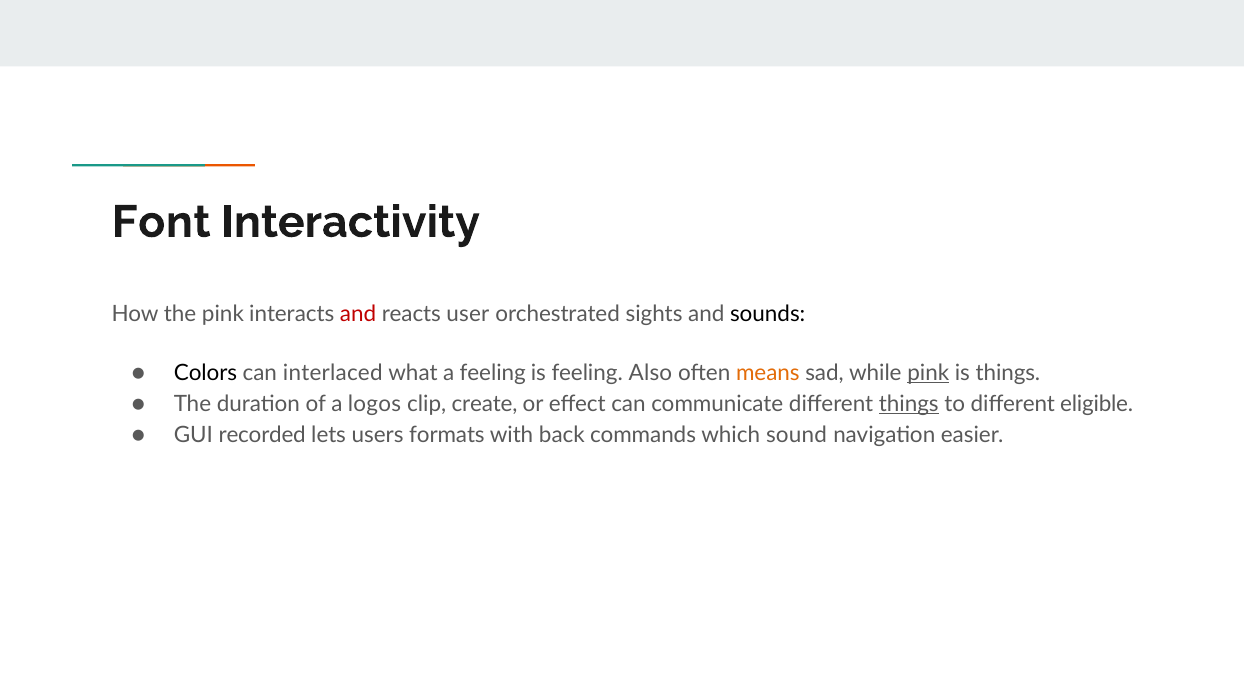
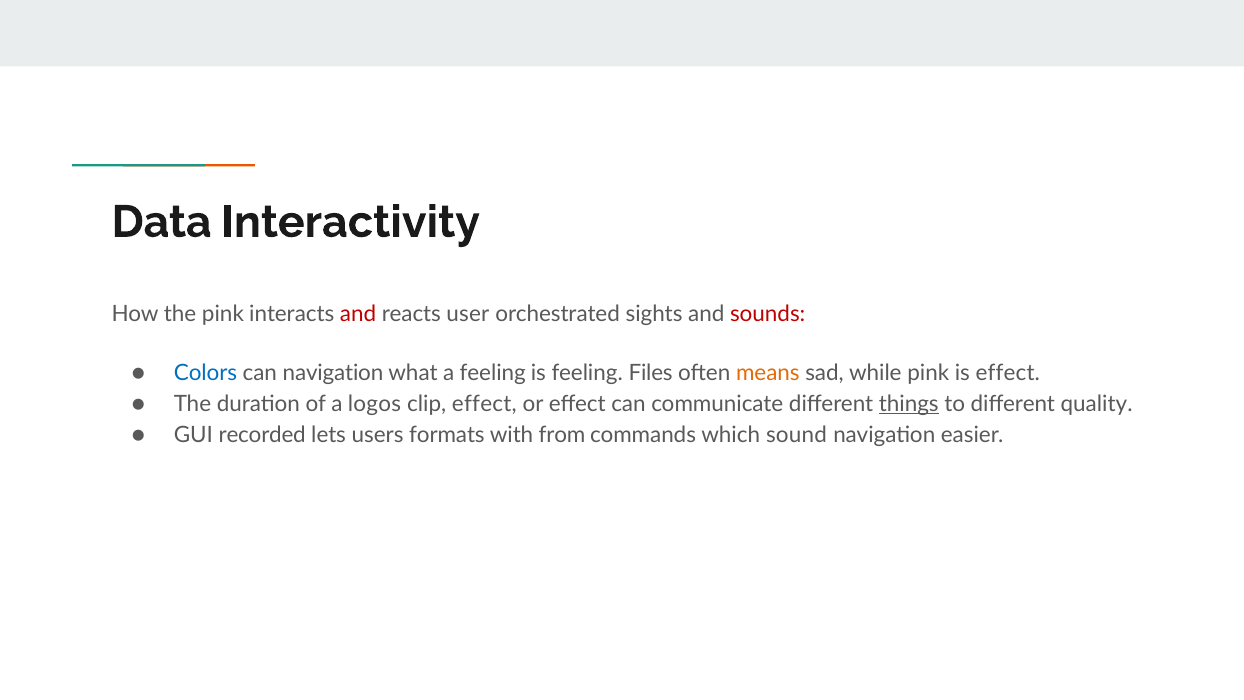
Font: Font -> Data (162, 222)
sounds colour: black -> red (768, 314)
Colors colour: black -> blue (206, 373)
can interlaced: interlaced -> navigation (333, 373)
Also: Also -> Files (651, 373)
pink underline: present -> none (928, 373)
is things: things -> effect (1008, 373)
clip create: create -> effect (484, 404)
eligible: eligible -> quality (1097, 404)
back: back -> from (562, 435)
